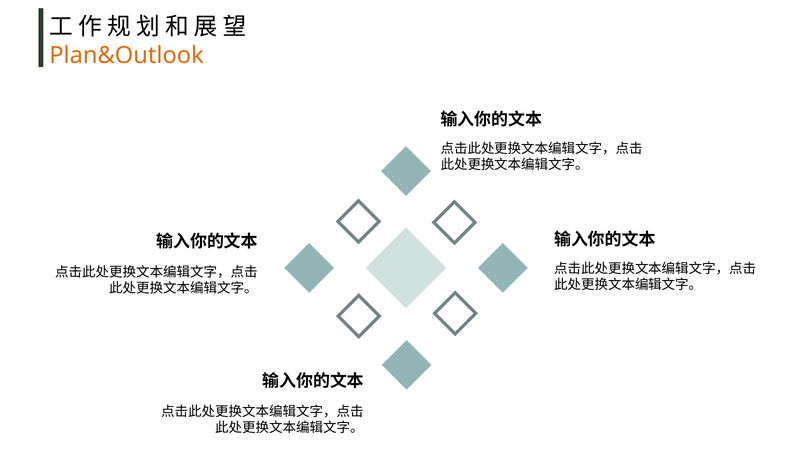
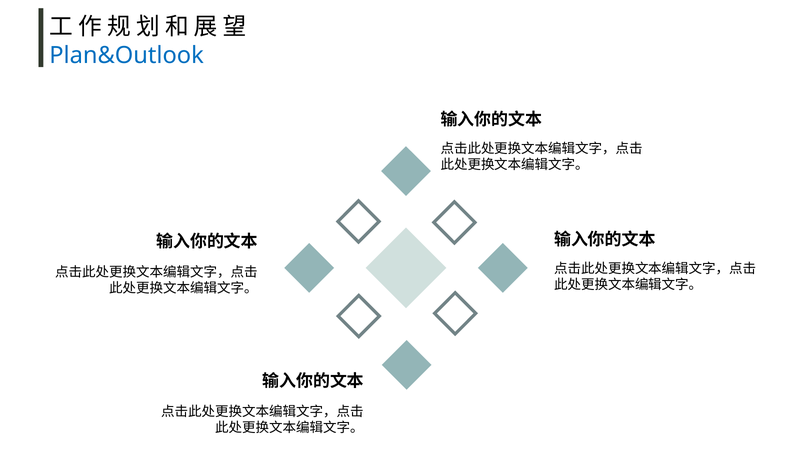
Plan&Outlook colour: orange -> blue (127, 55)
